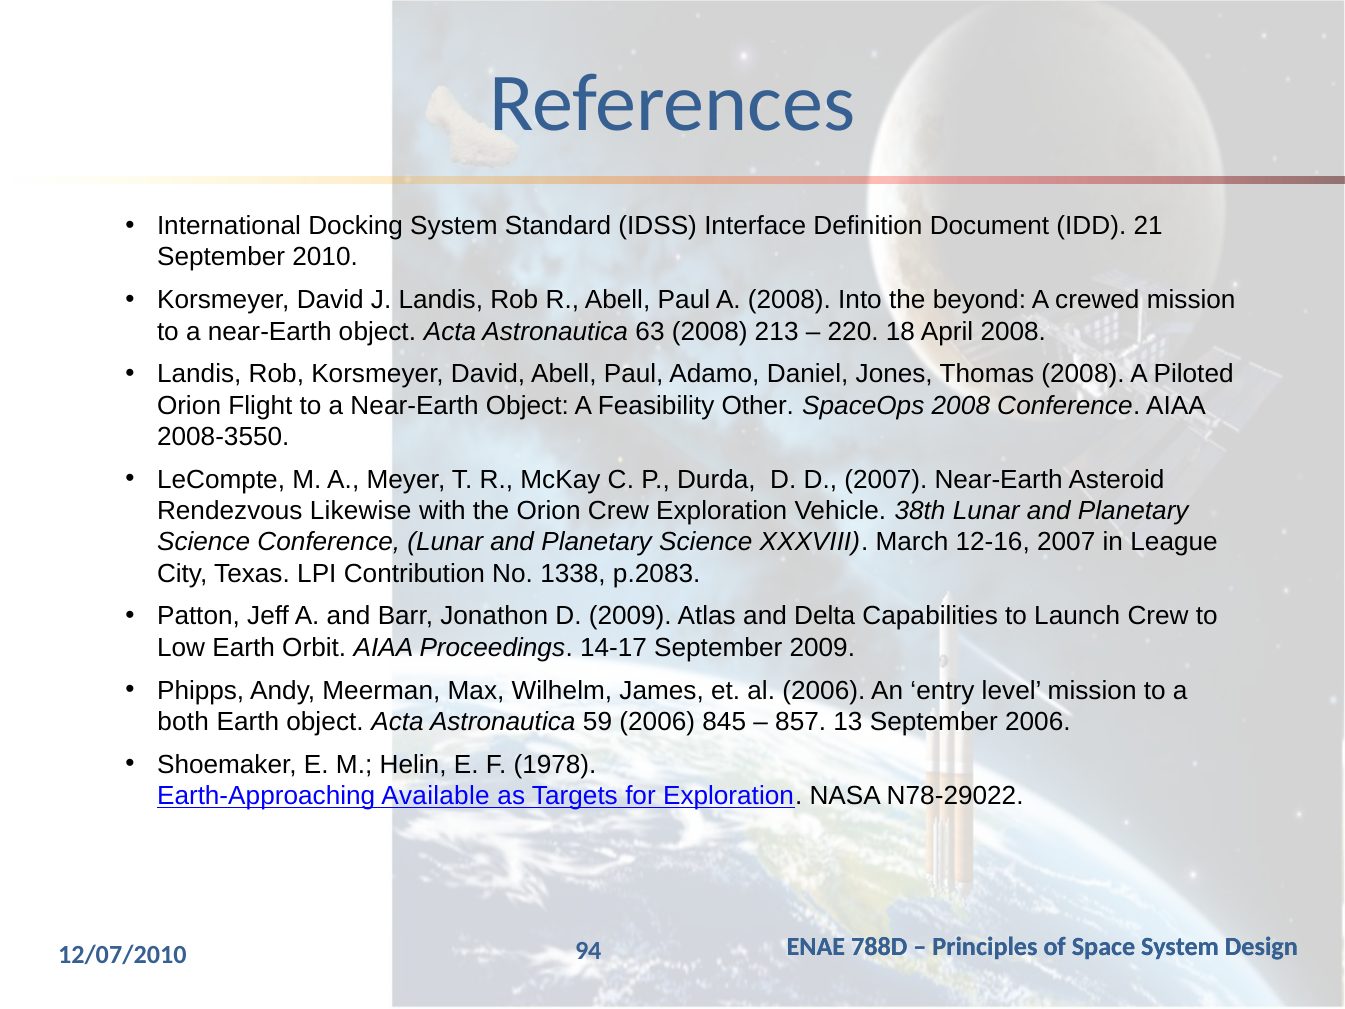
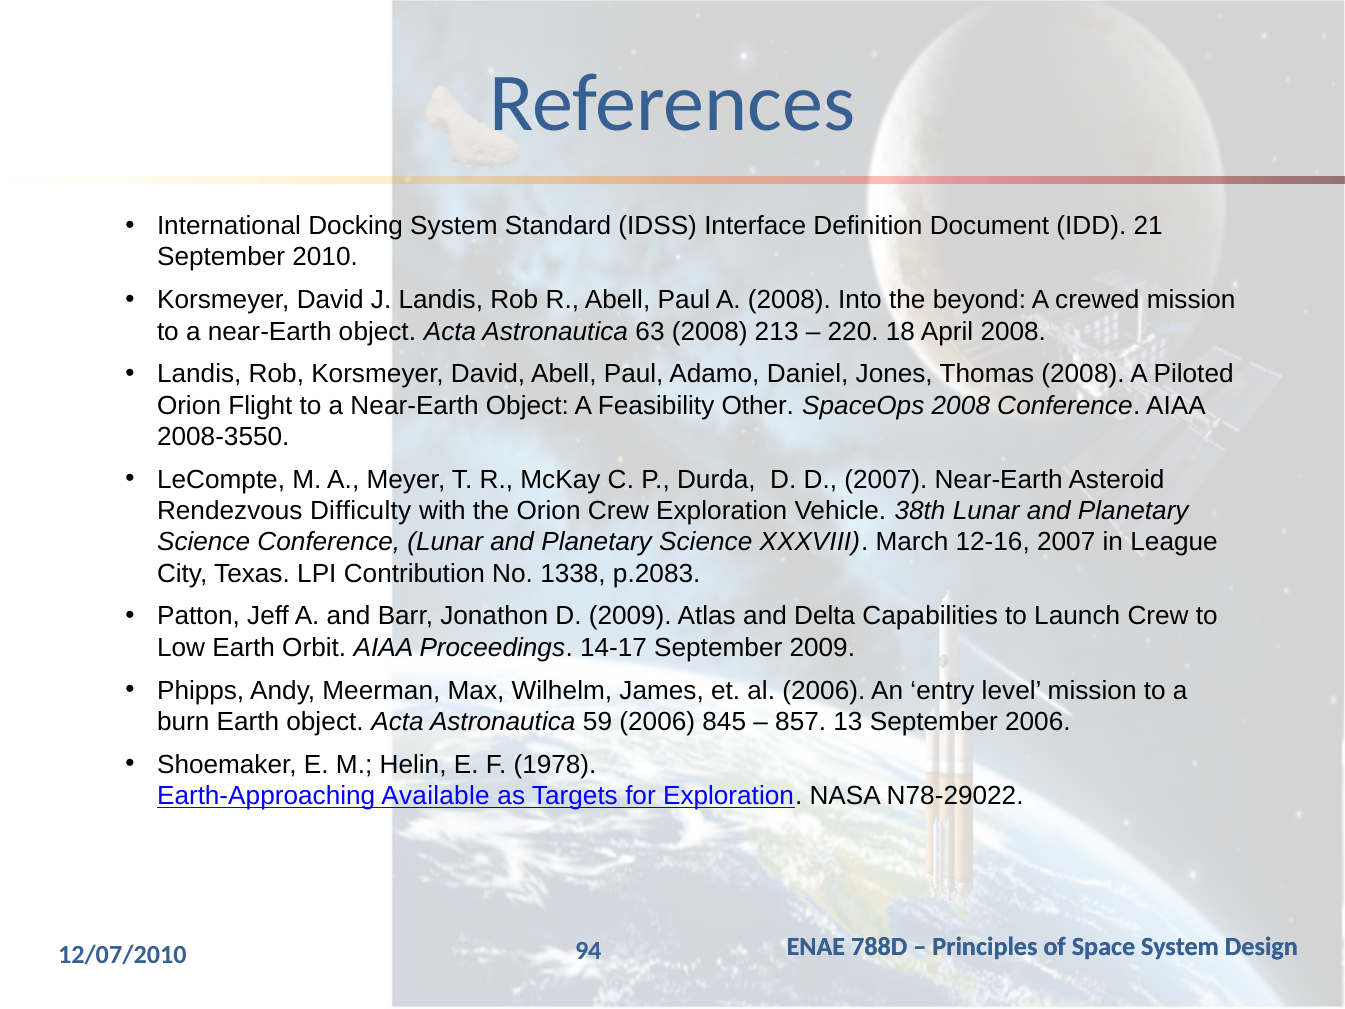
Likewise: Likewise -> Difficulty (361, 511)
both: both -> burn (183, 722)
